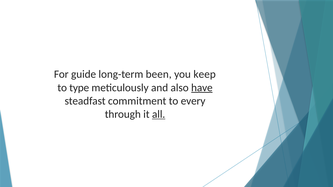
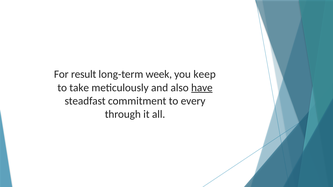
guide: guide -> result (84, 74)
been: been -> week (159, 74)
type: type -> take (79, 88)
all underline: present -> none (159, 114)
